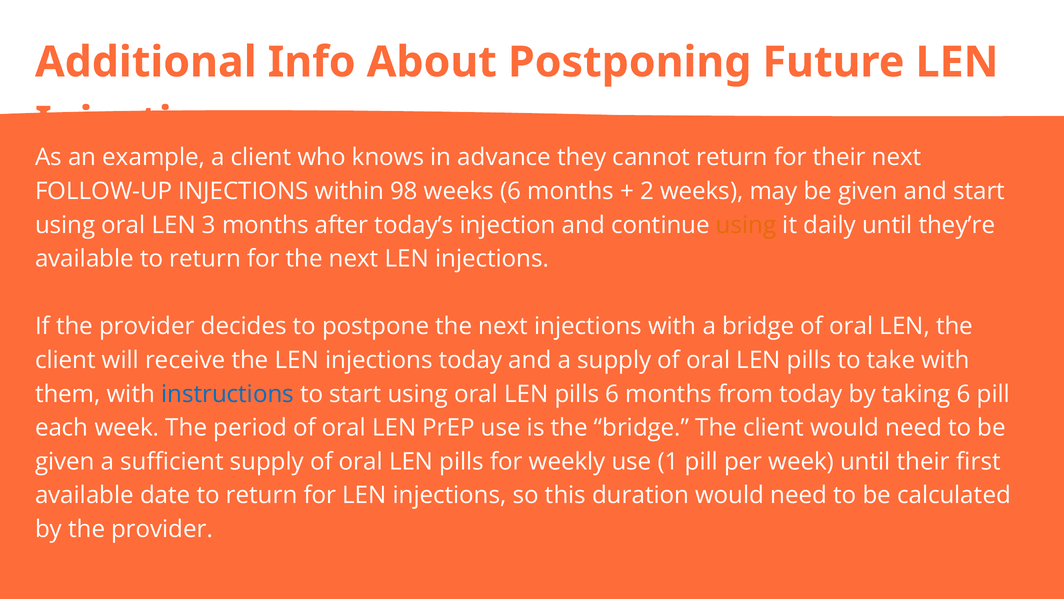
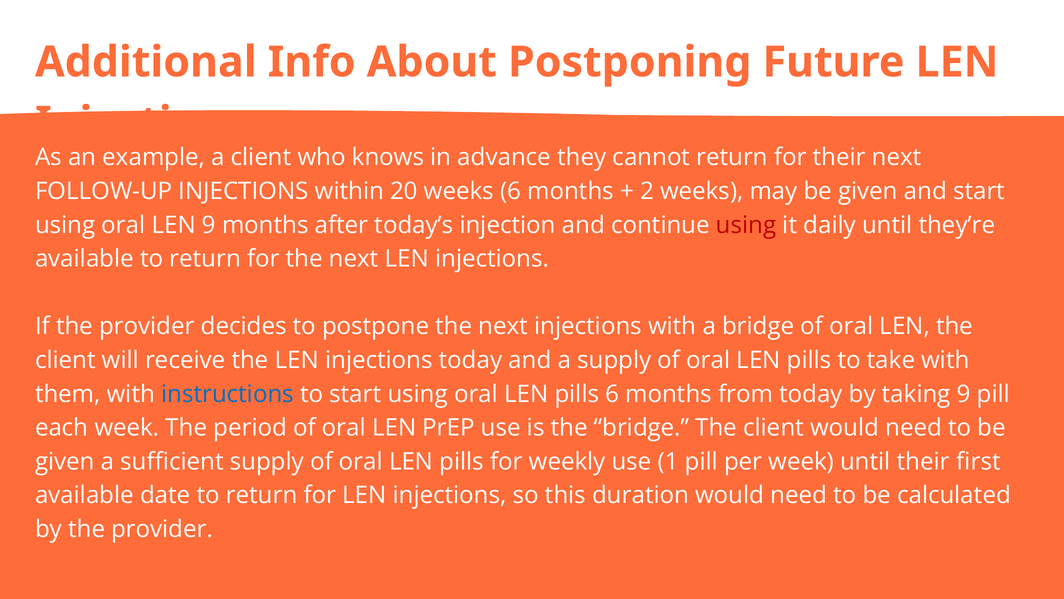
98: 98 -> 20 (404, 191)
LEN 3: 3 -> 9 (209, 225)
using colour: orange -> red (746, 225)
taking 6: 6 -> 9 (964, 394)
